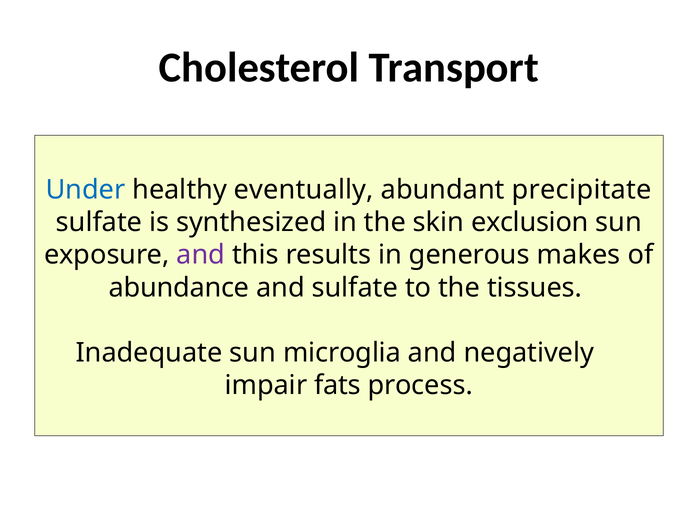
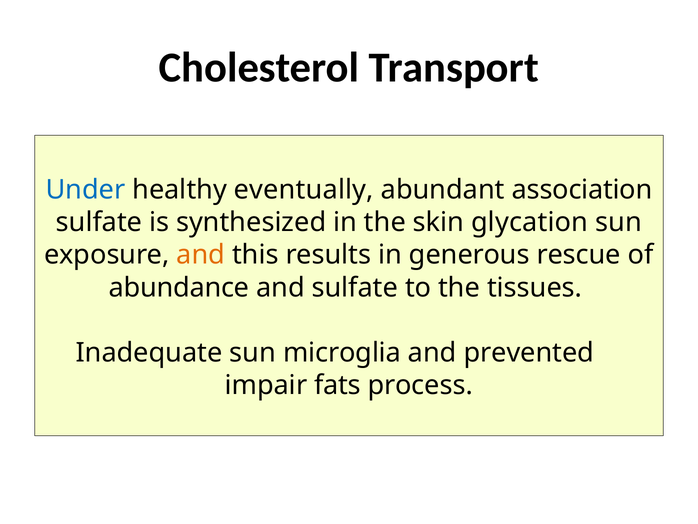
precipitate: precipitate -> association (582, 190)
exclusion: exclusion -> glycation (530, 222)
and colour: purple -> orange (201, 255)
makes: makes -> rescue (579, 255)
negatively: negatively -> prevented (529, 352)
